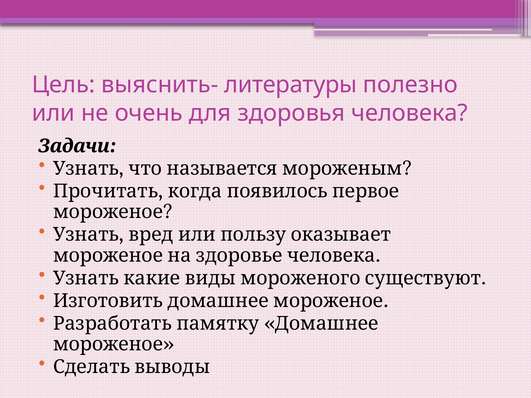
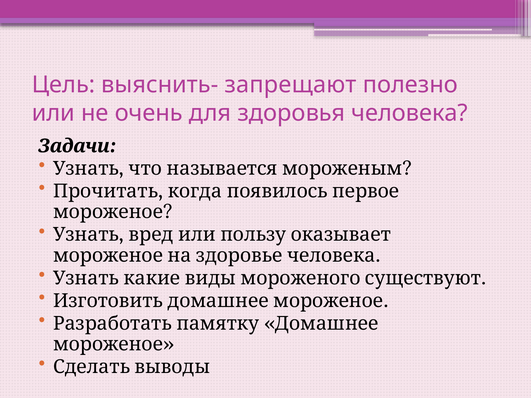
литературы: литературы -> запрещают (290, 85)
